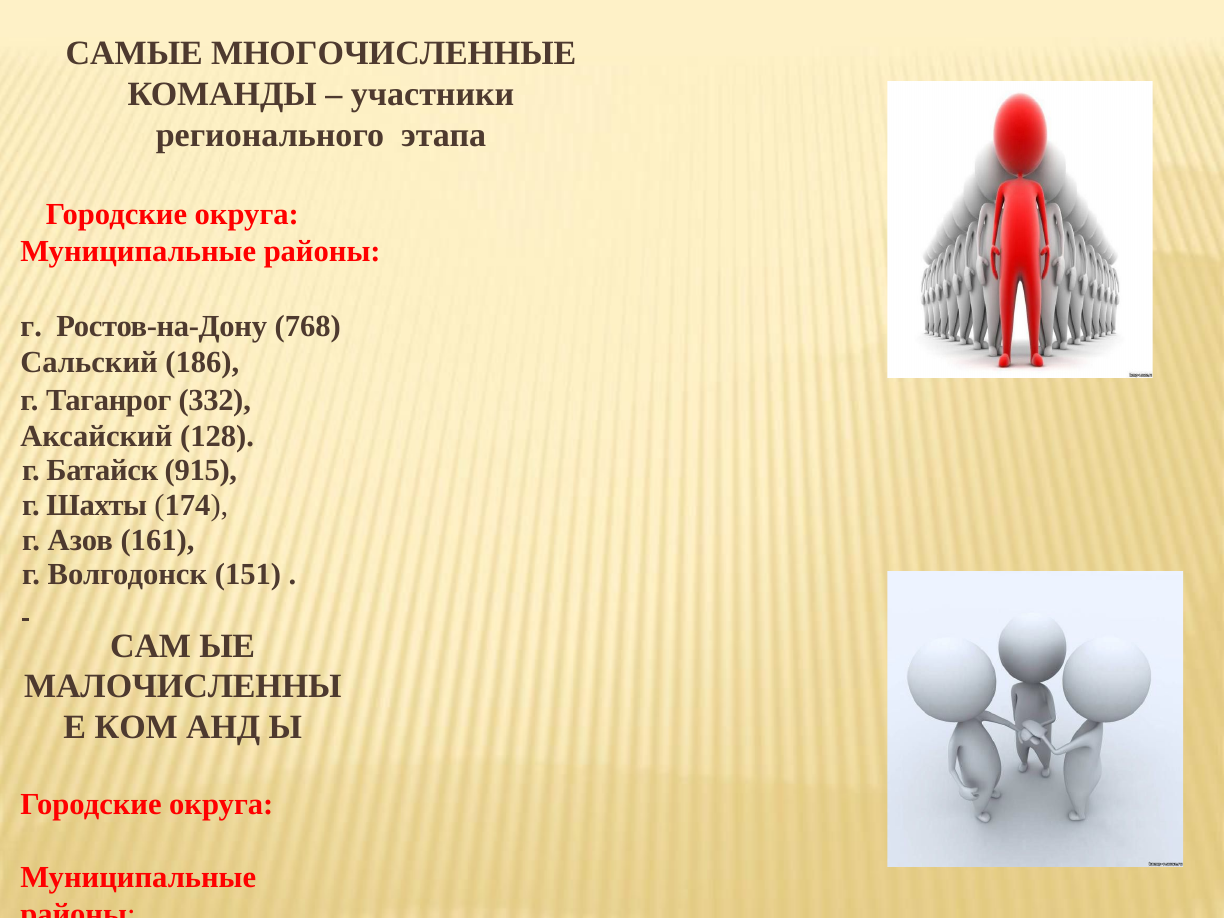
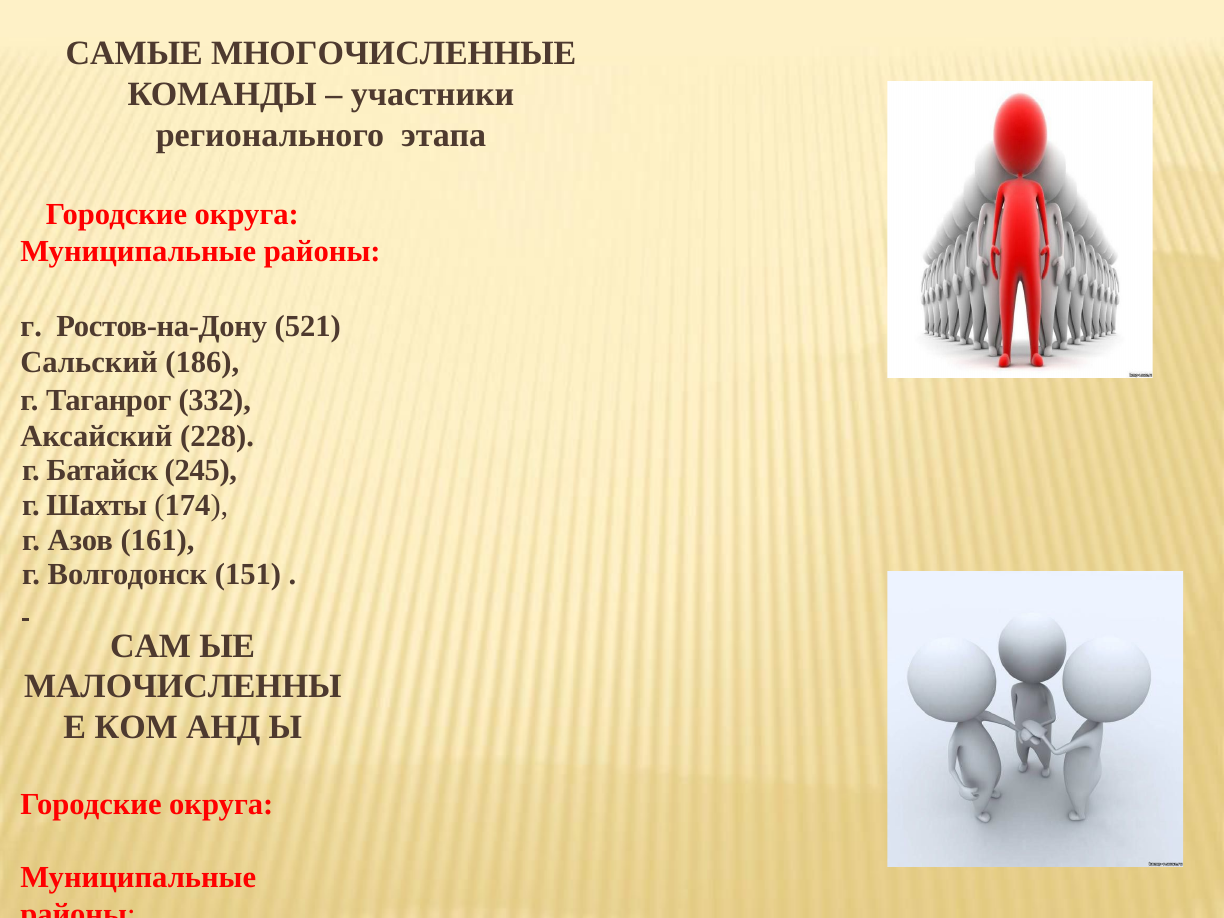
768: 768 -> 521 (308, 326)
128: 128 -> 228 (217, 437)
915: 915 -> 245 (201, 471)
